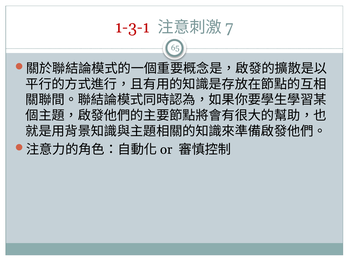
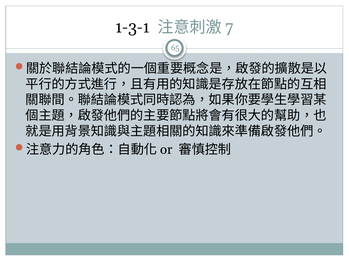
1-3-1 colour: red -> black (133, 27)
